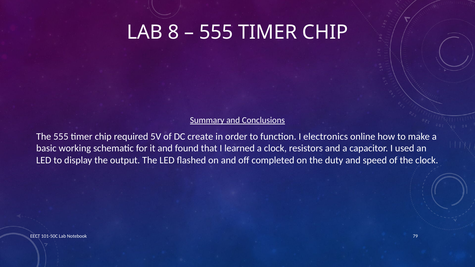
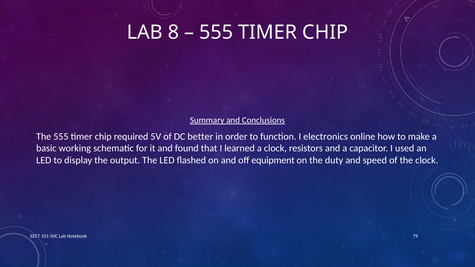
create: create -> better (200, 137)
completed: completed -> equipment (273, 160)
